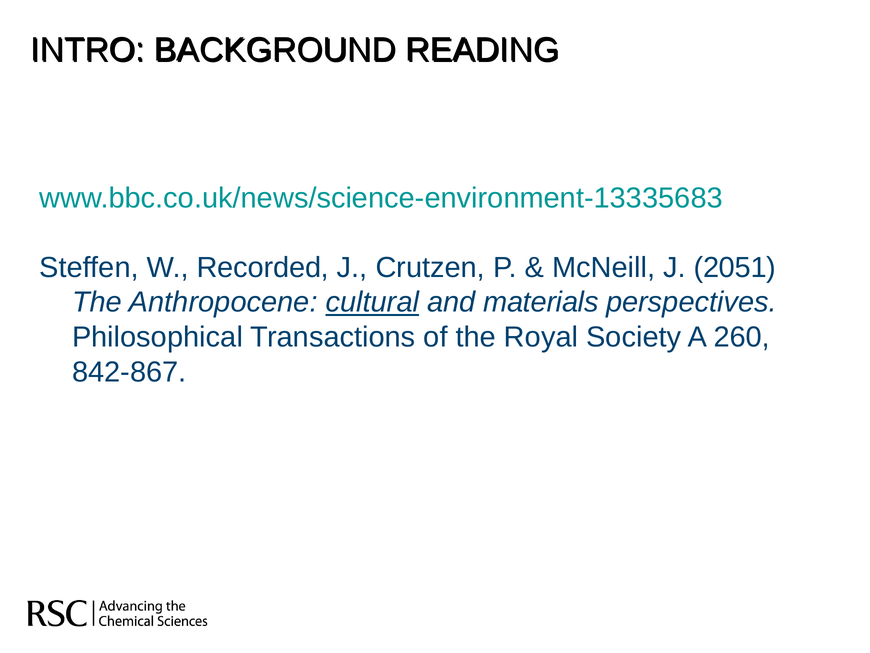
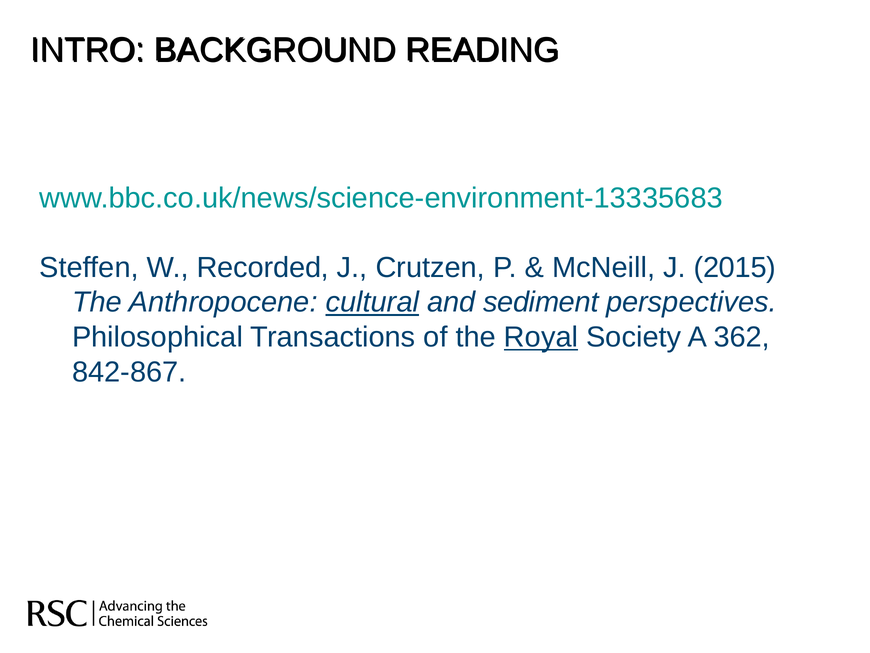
2051: 2051 -> 2015 (735, 267)
materials: materials -> sediment (541, 302)
Royal underline: none -> present (541, 337)
260: 260 -> 362 (742, 337)
